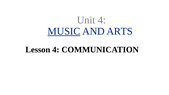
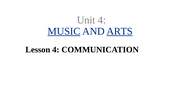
ARTS underline: none -> present (120, 31)
